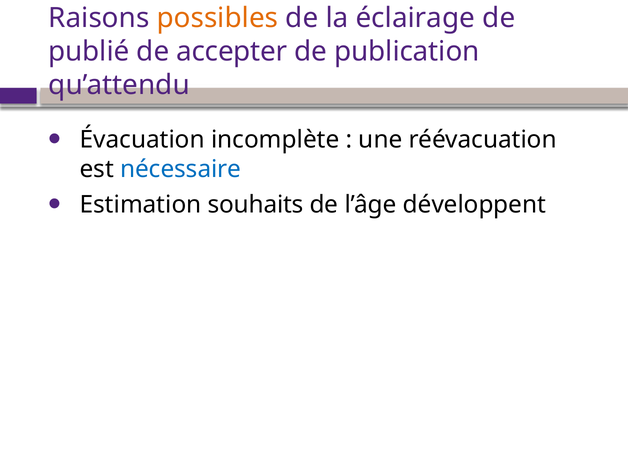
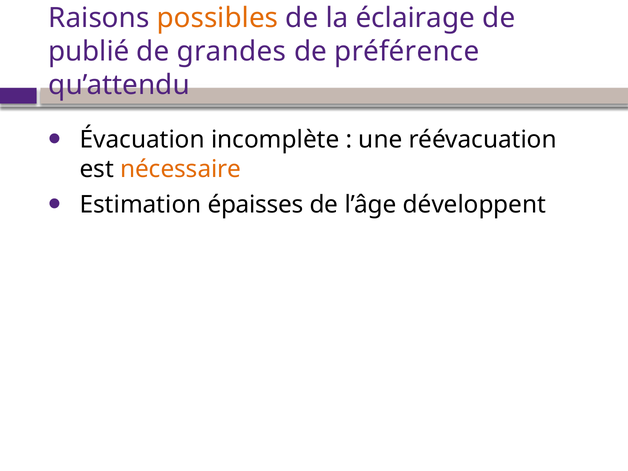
accepter: accepter -> grandes (232, 52)
publication: publication -> préférence (407, 52)
nécessaire colour: blue -> orange (181, 169)
souhaits: souhaits -> épaisses (256, 205)
